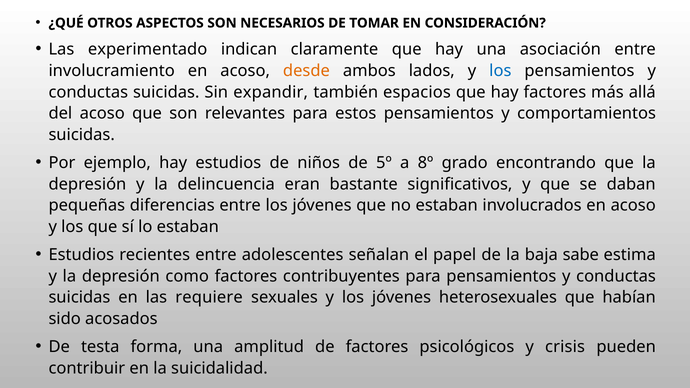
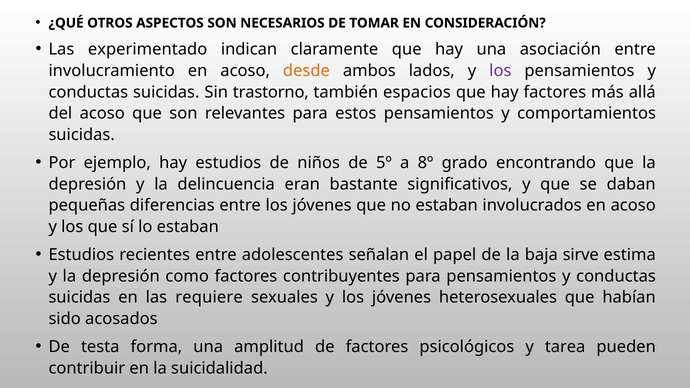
los colour: blue -> purple (500, 71)
expandir: expandir -> trastorno (271, 92)
sabe: sabe -> sirve (581, 255)
crisis: crisis -> tarea (565, 347)
